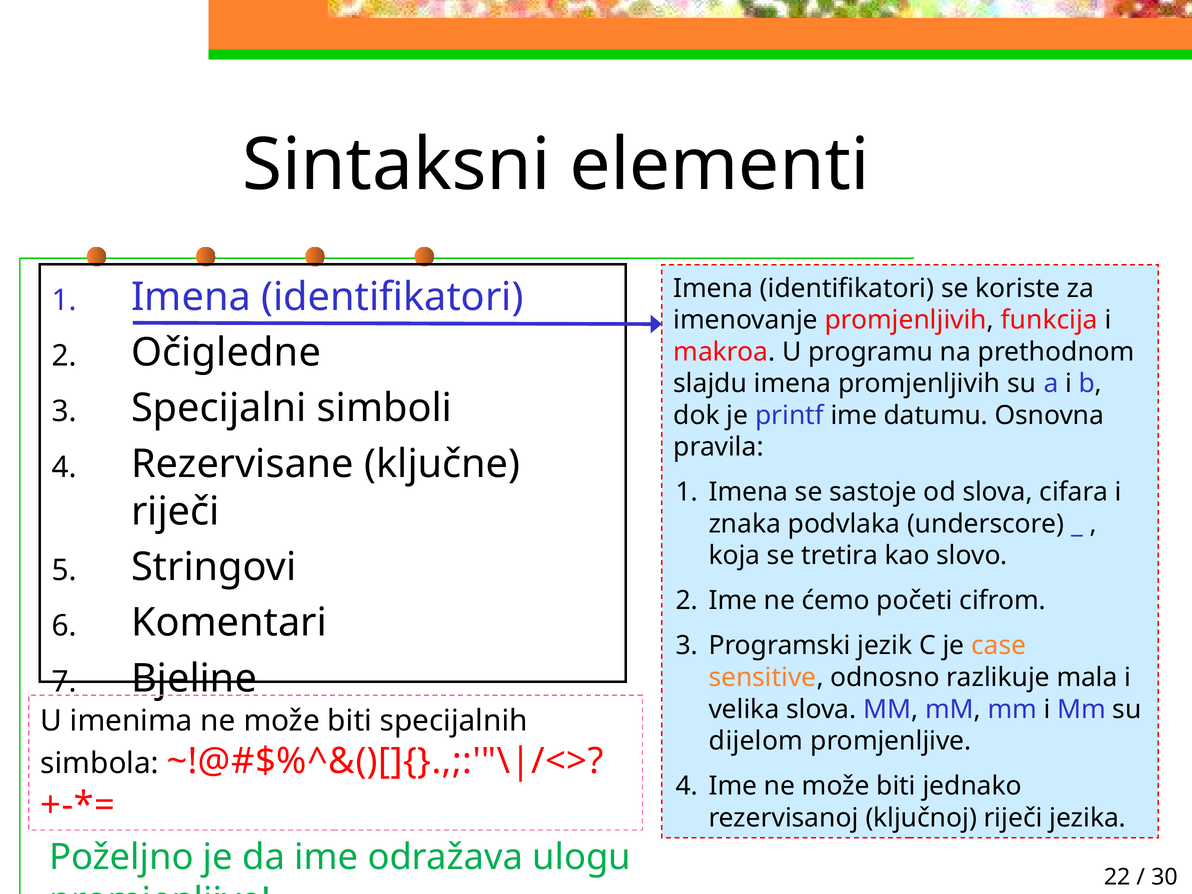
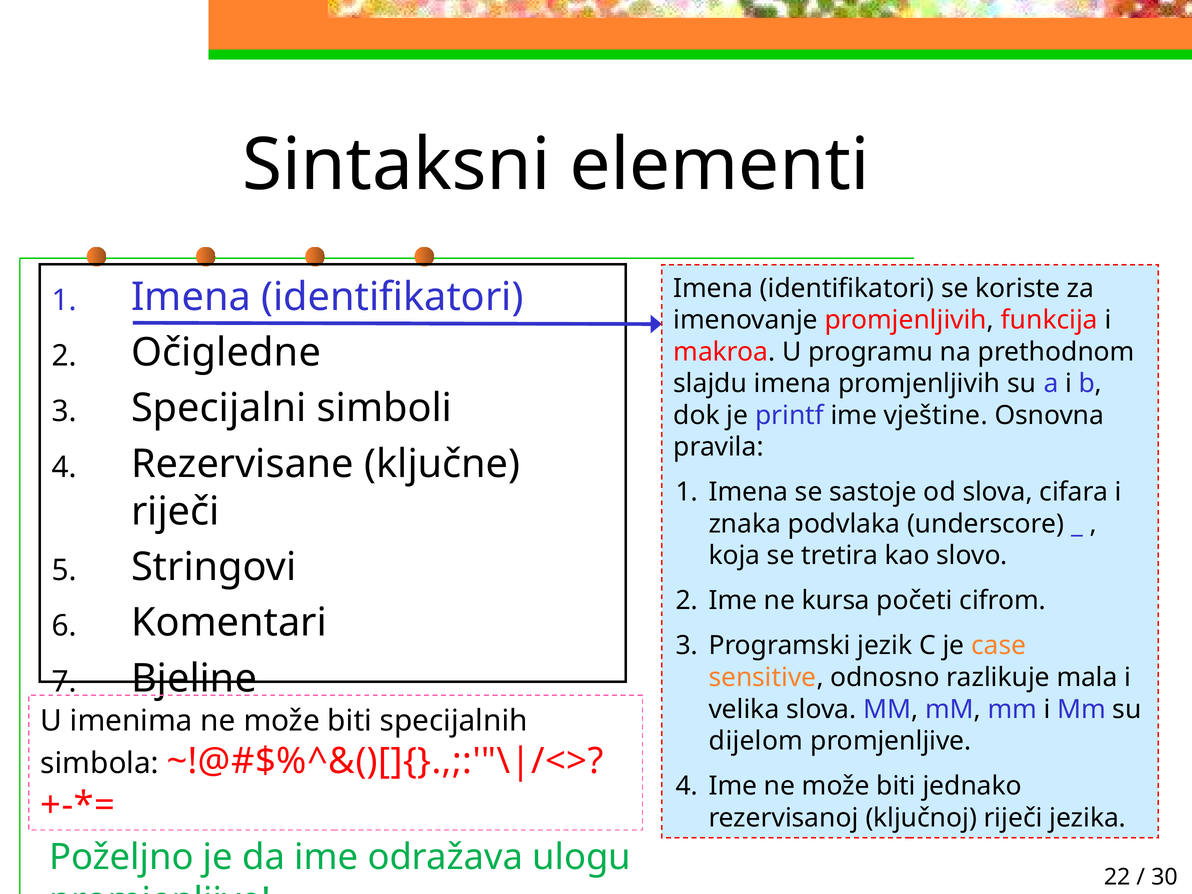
datumu: datumu -> vještine (936, 415)
ćemo: ćemo -> kursa (836, 601)
